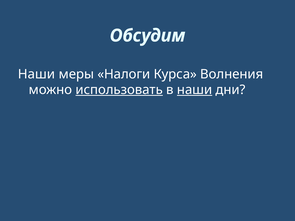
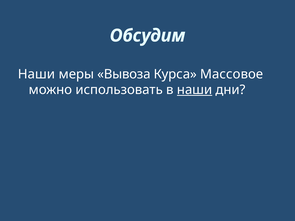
Налоги: Налоги -> Вывоза (124, 74)
Волнения: Волнения -> Массовое (232, 74)
использовать underline: present -> none (119, 90)
